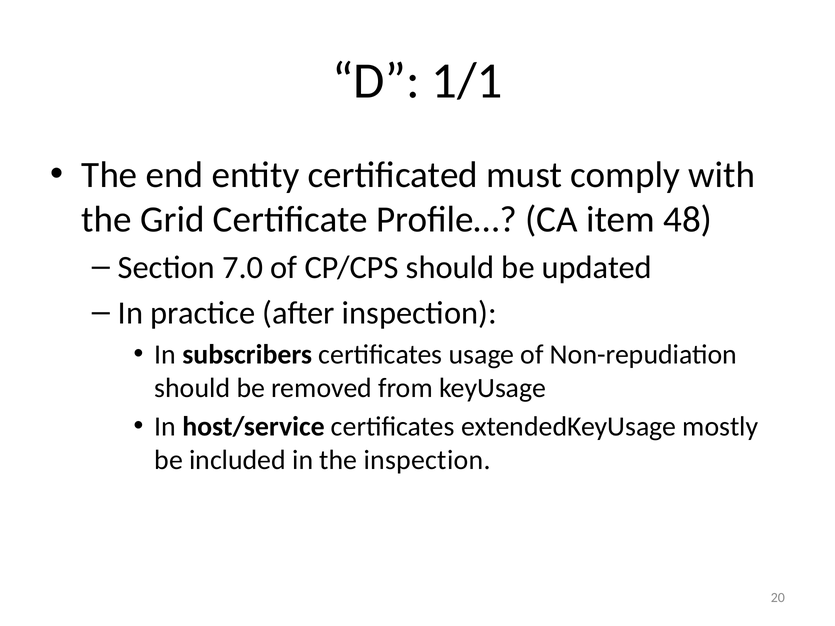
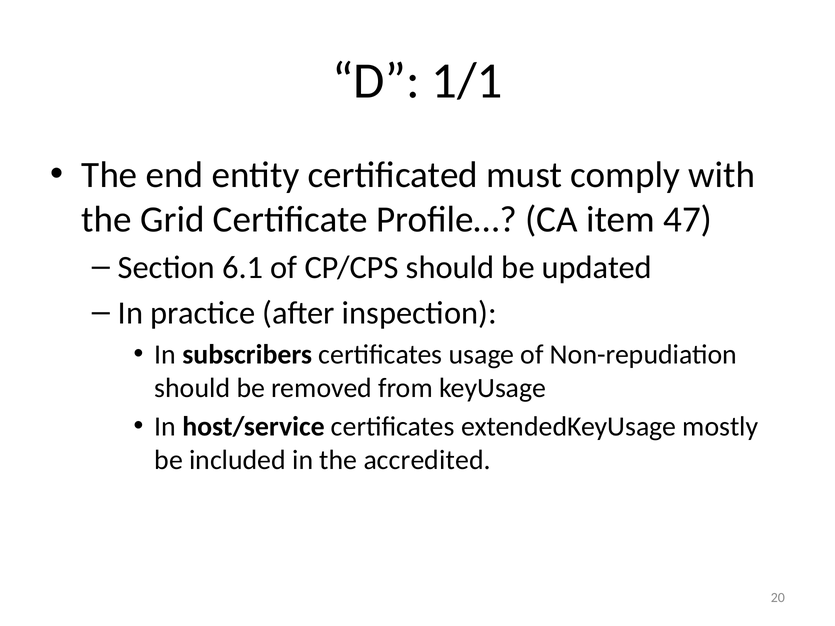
48: 48 -> 47 (688, 220)
7.0: 7.0 -> 6.1 (243, 268)
the inspection: inspection -> accredited (427, 460)
